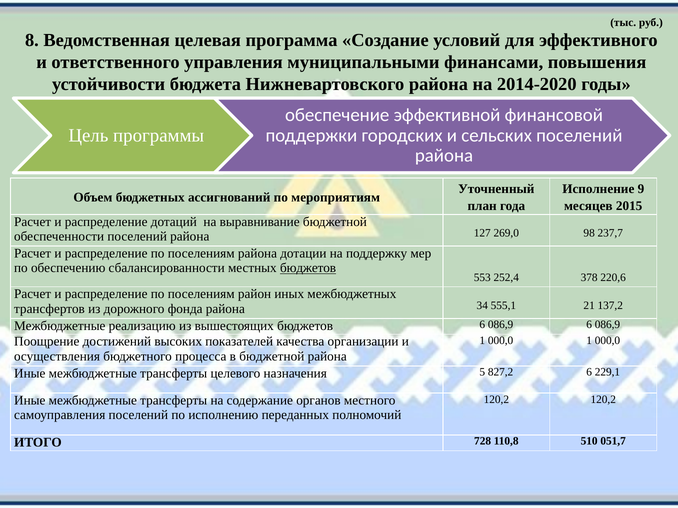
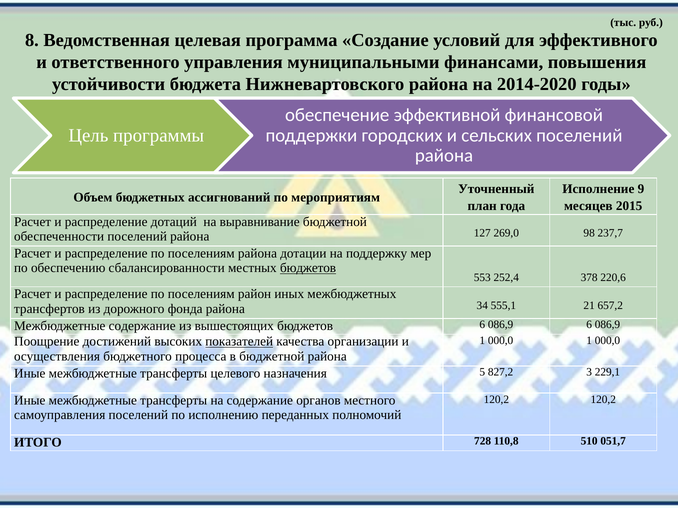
137,2: 137,2 -> 657,2 (610, 306)
Межбюджетные реализацию: реализацию -> содержание (142, 326)
показателей underline: none -> present (239, 342)
827,2 6: 6 -> 3 (589, 373)
